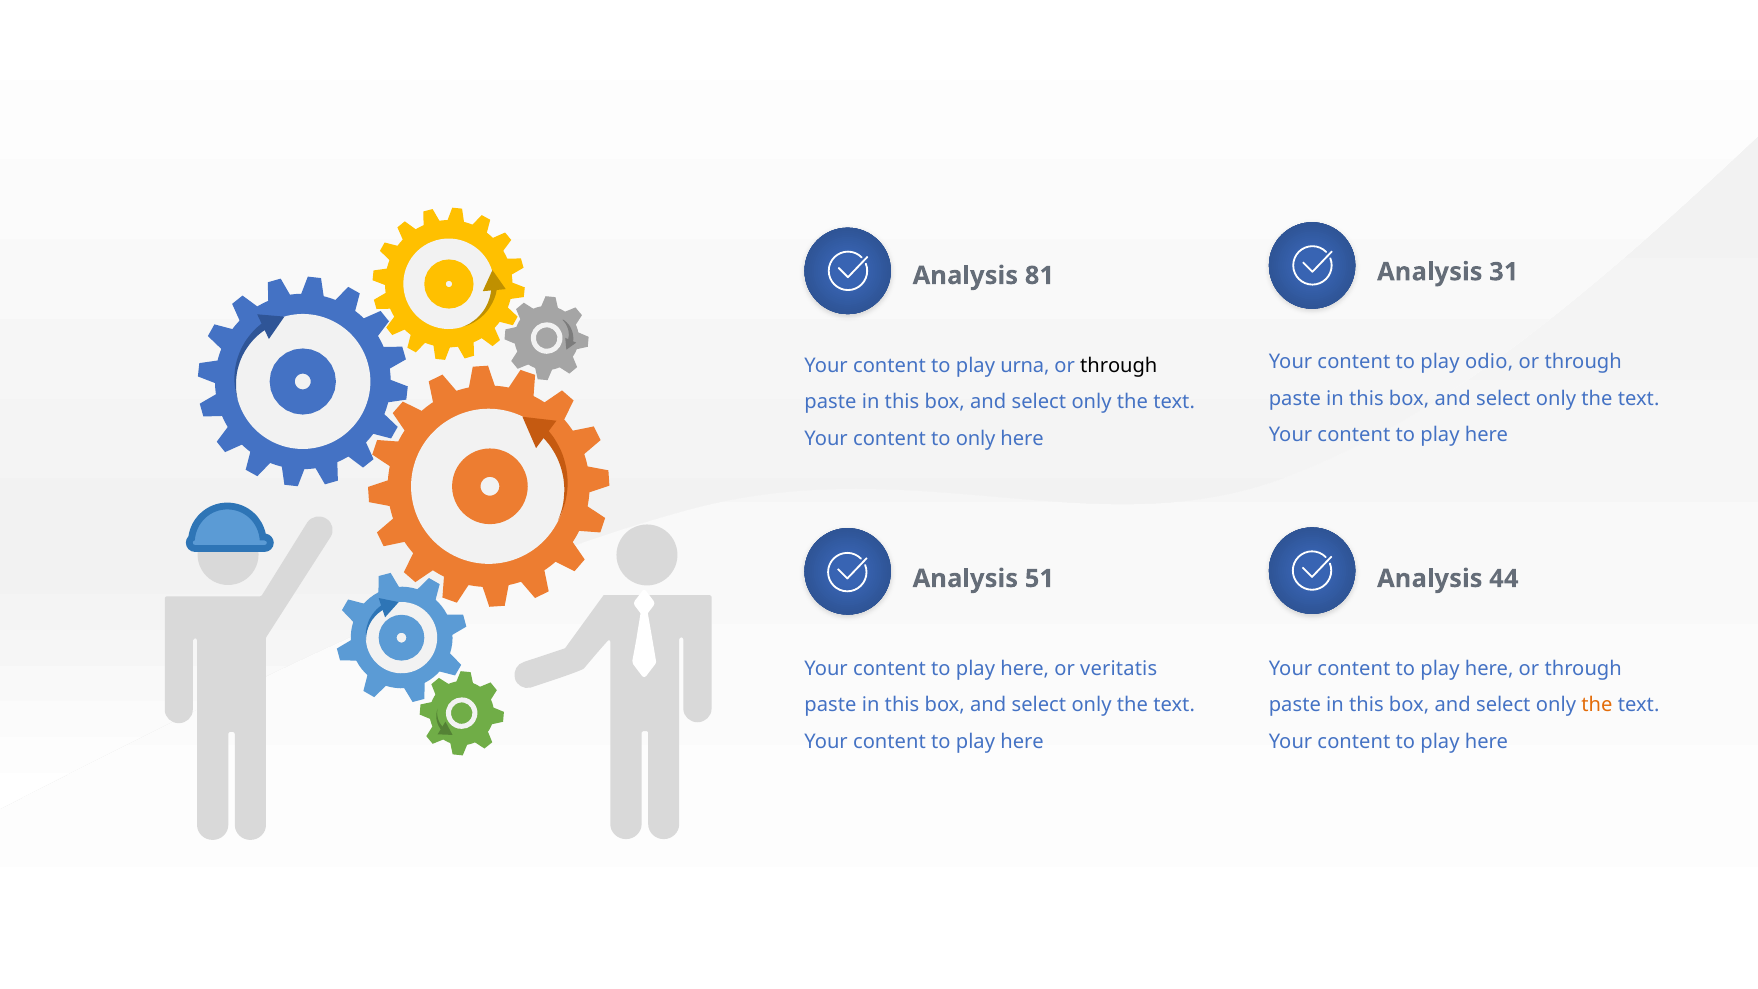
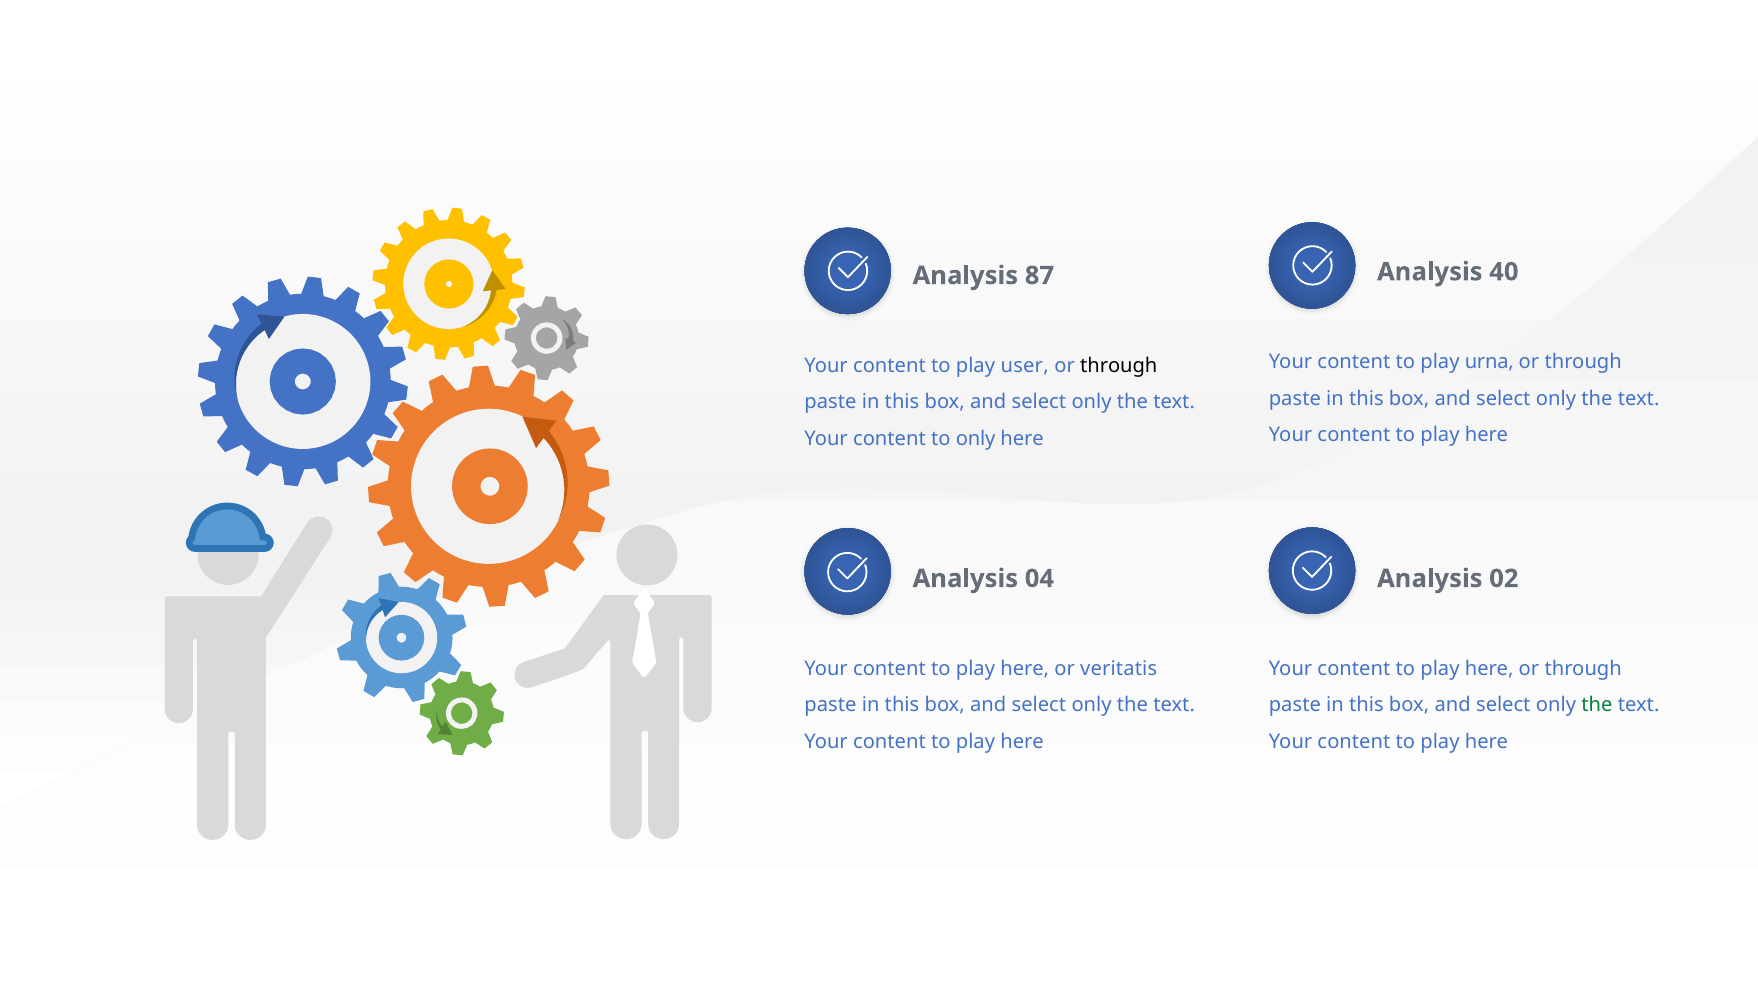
31: 31 -> 40 (1504, 272)
81: 81 -> 87 (1039, 276)
odio: odio -> urna (1489, 362)
urna: urna -> user (1025, 366)
51: 51 -> 04 (1039, 579)
44: 44 -> 02 (1504, 579)
the colour: orange -> green (1597, 705)
